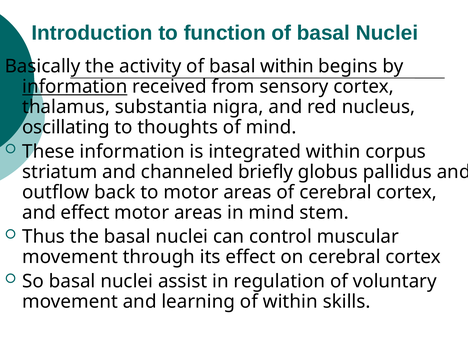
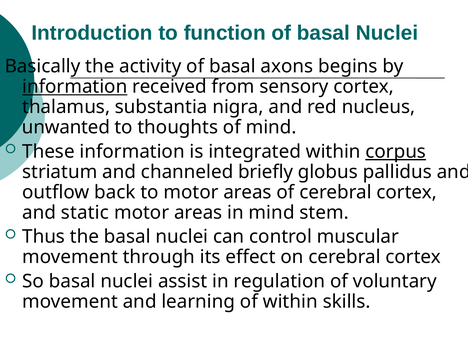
basal within: within -> axons (287, 66)
oscillating: oscillating -> unwanted (66, 127)
corpus underline: none -> present (396, 151)
and effect: effect -> static (85, 213)
